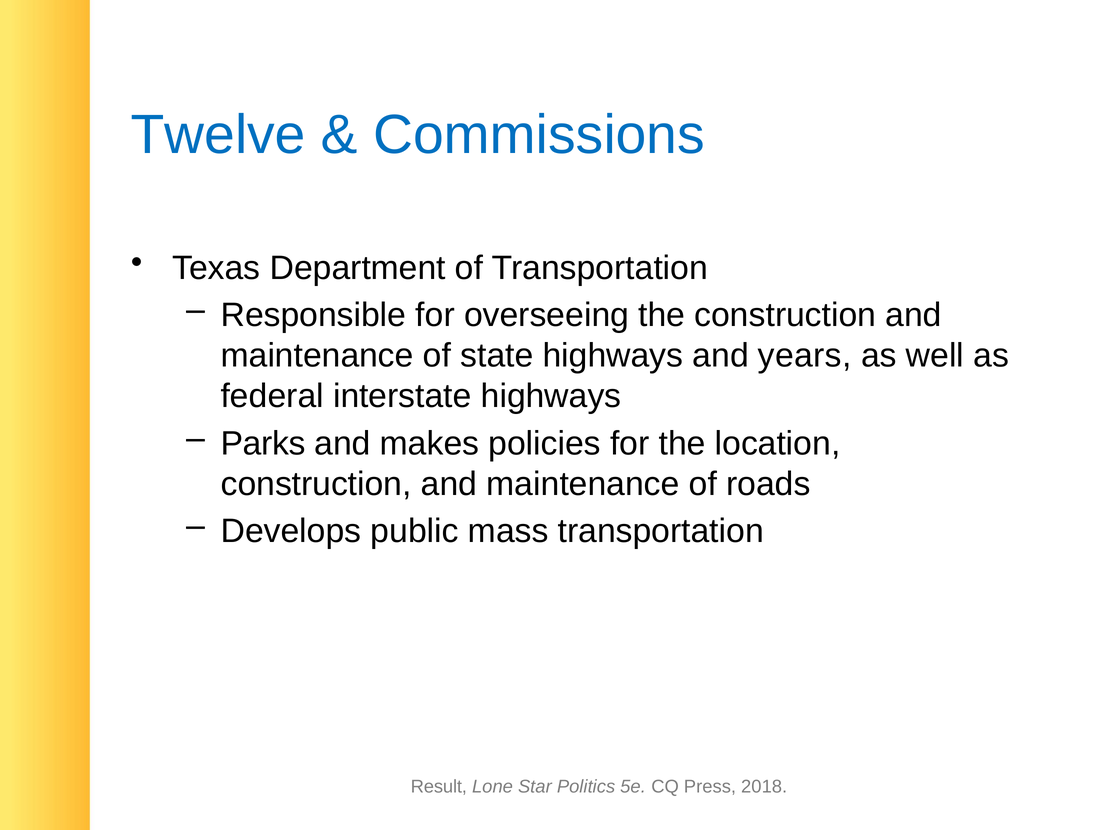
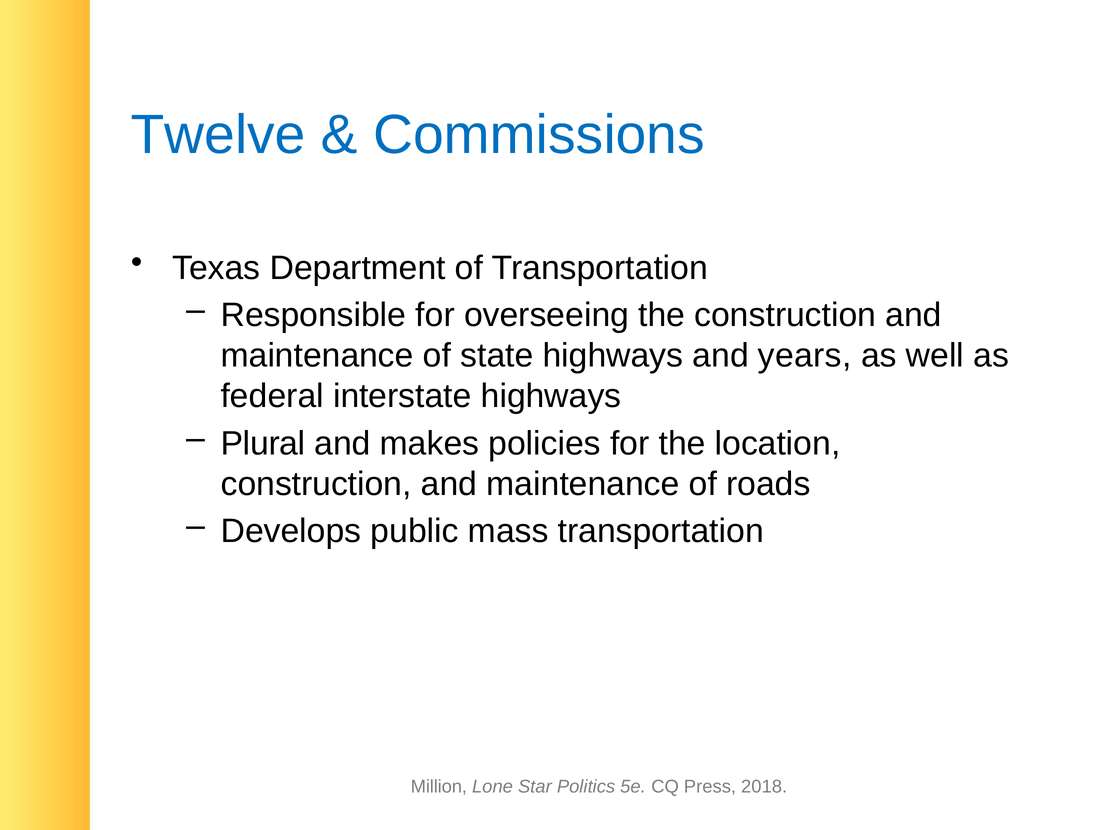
Parks: Parks -> Plural (263, 443)
Result: Result -> Million (439, 786)
